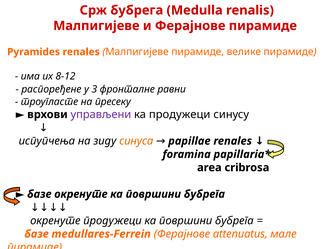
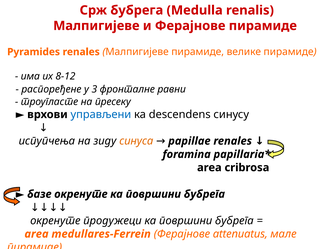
управљени colour: purple -> blue (101, 114)
ка продужеци: продужеци -> descendens (180, 114)
базе: базе -> area (36, 234)
